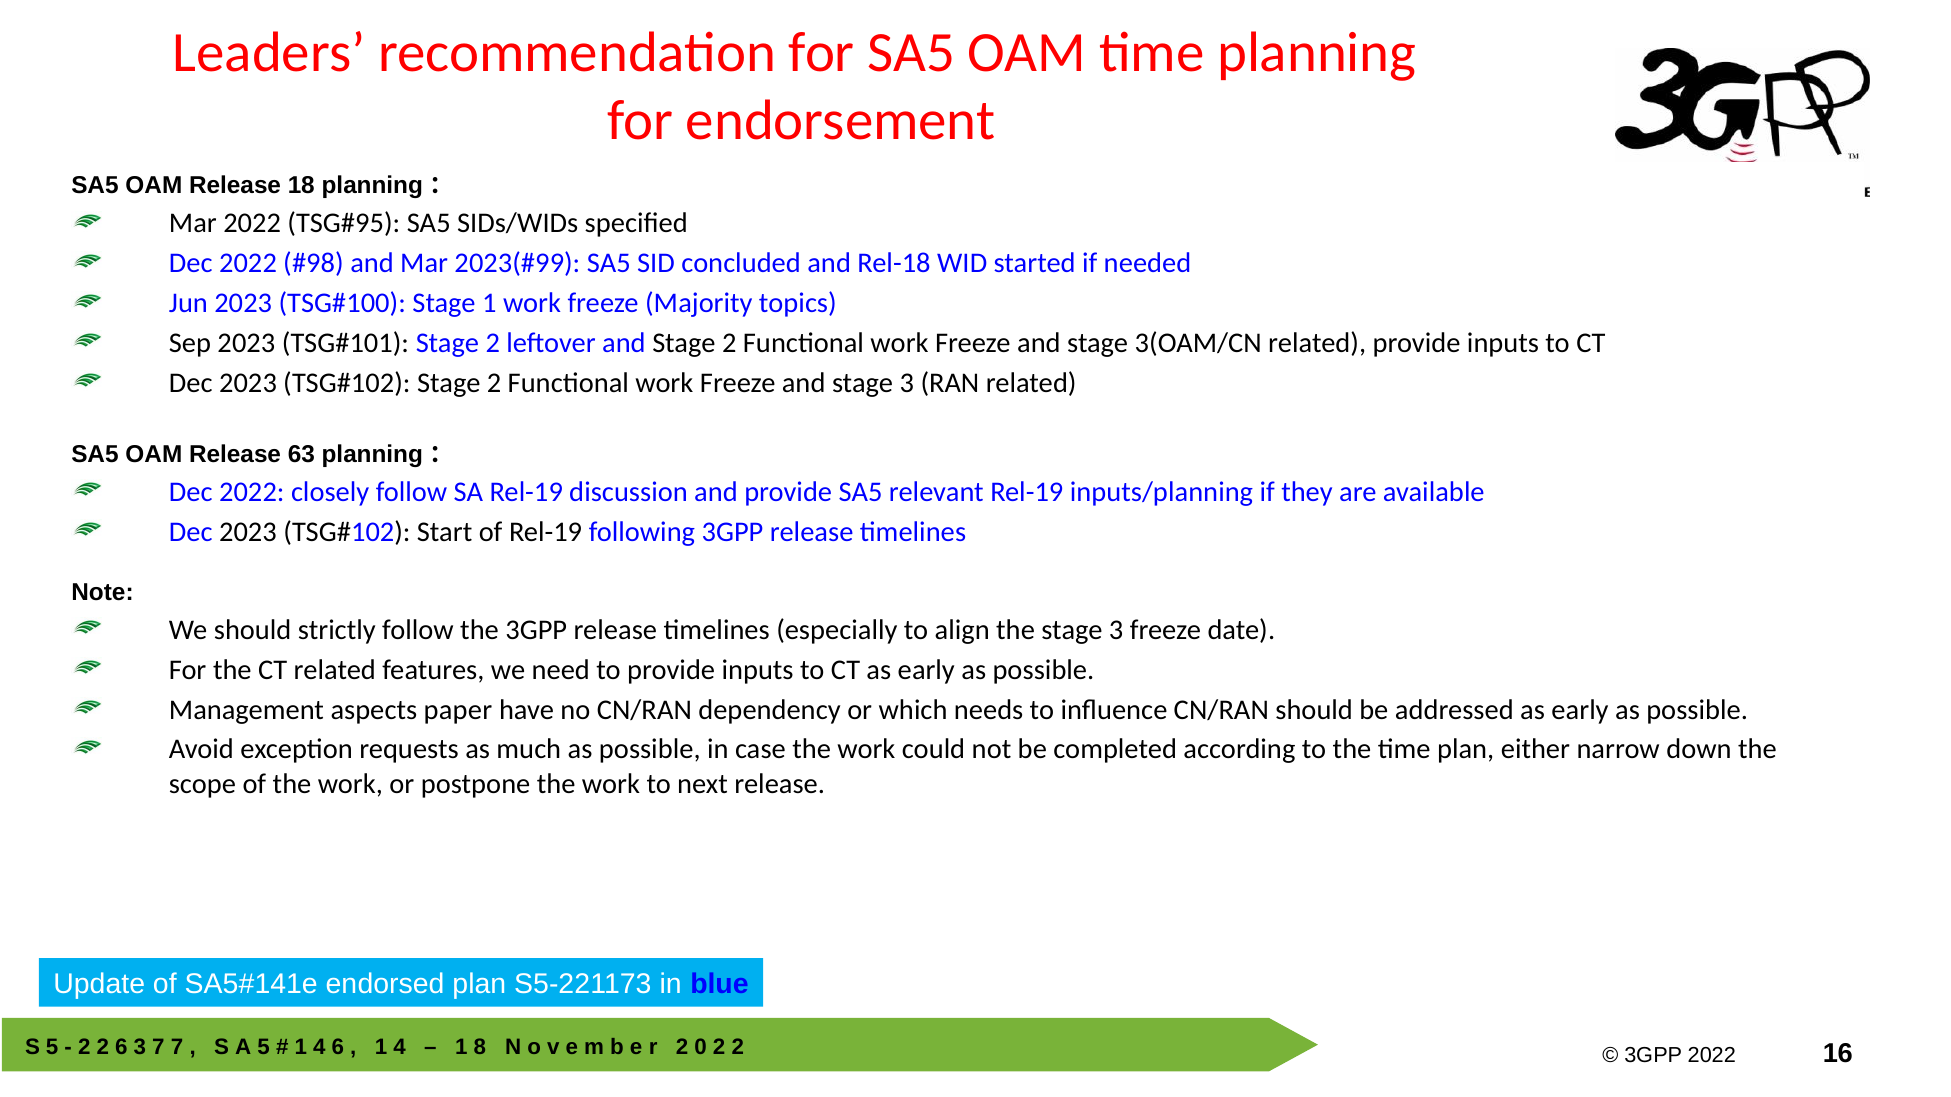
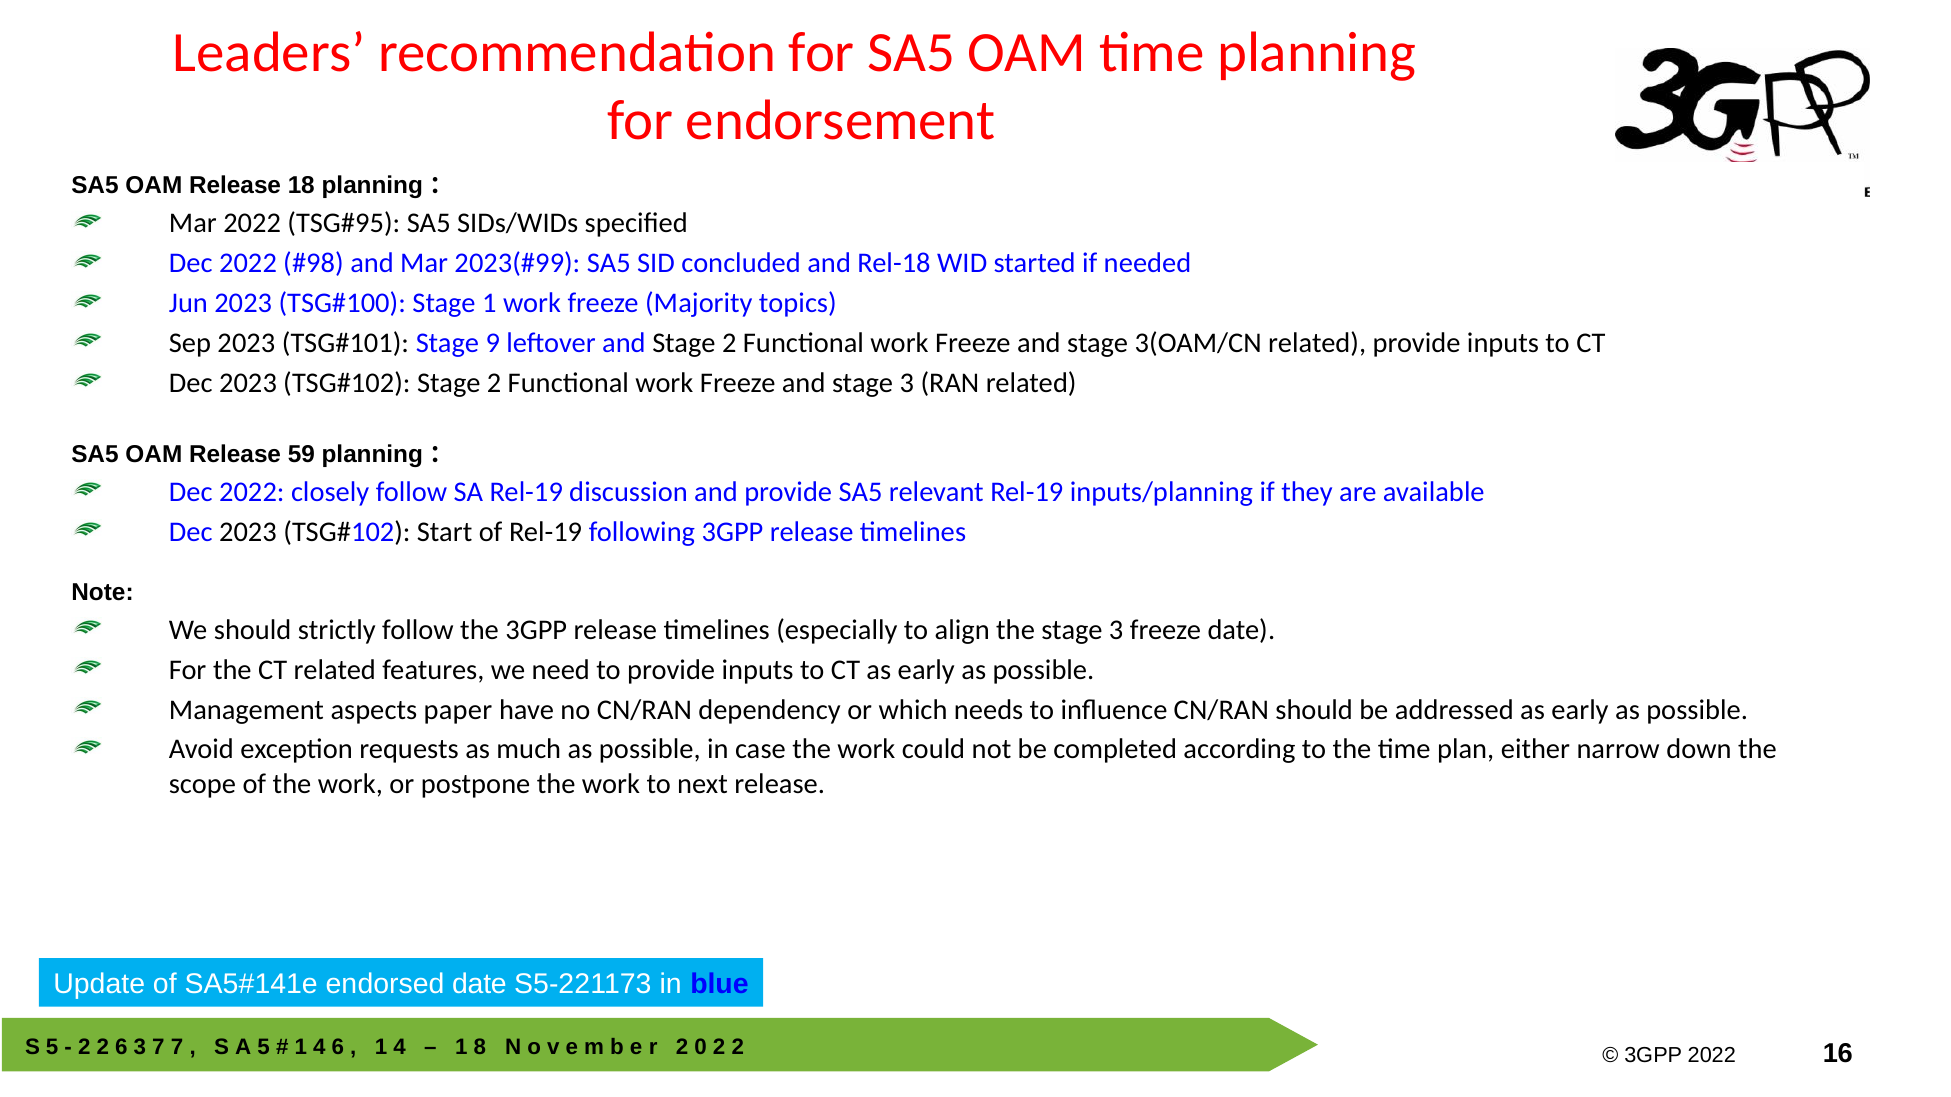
2: 2 -> 9 (493, 343)
63: 63 -> 59 (301, 454)
endorsed plan: plan -> date (479, 985)
